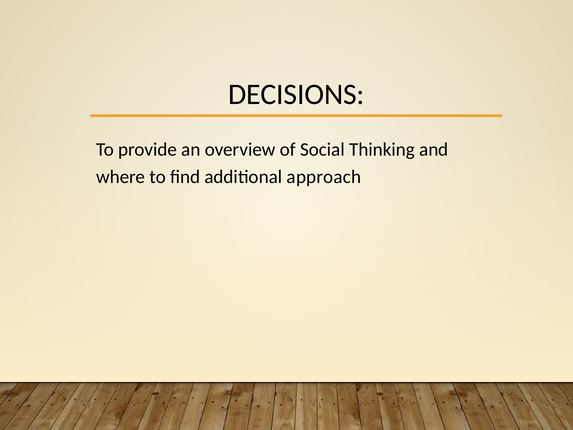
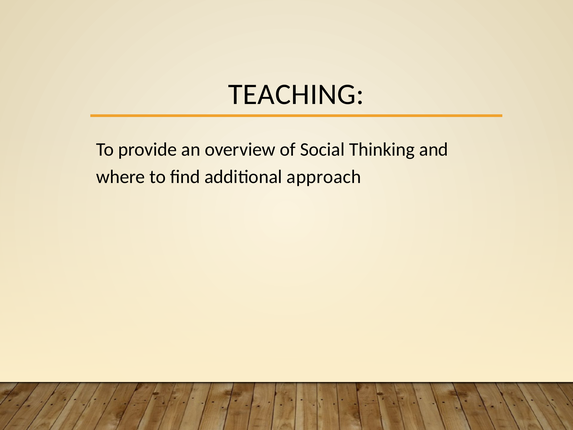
DECISIONS: DECISIONS -> TEACHING (296, 94)
